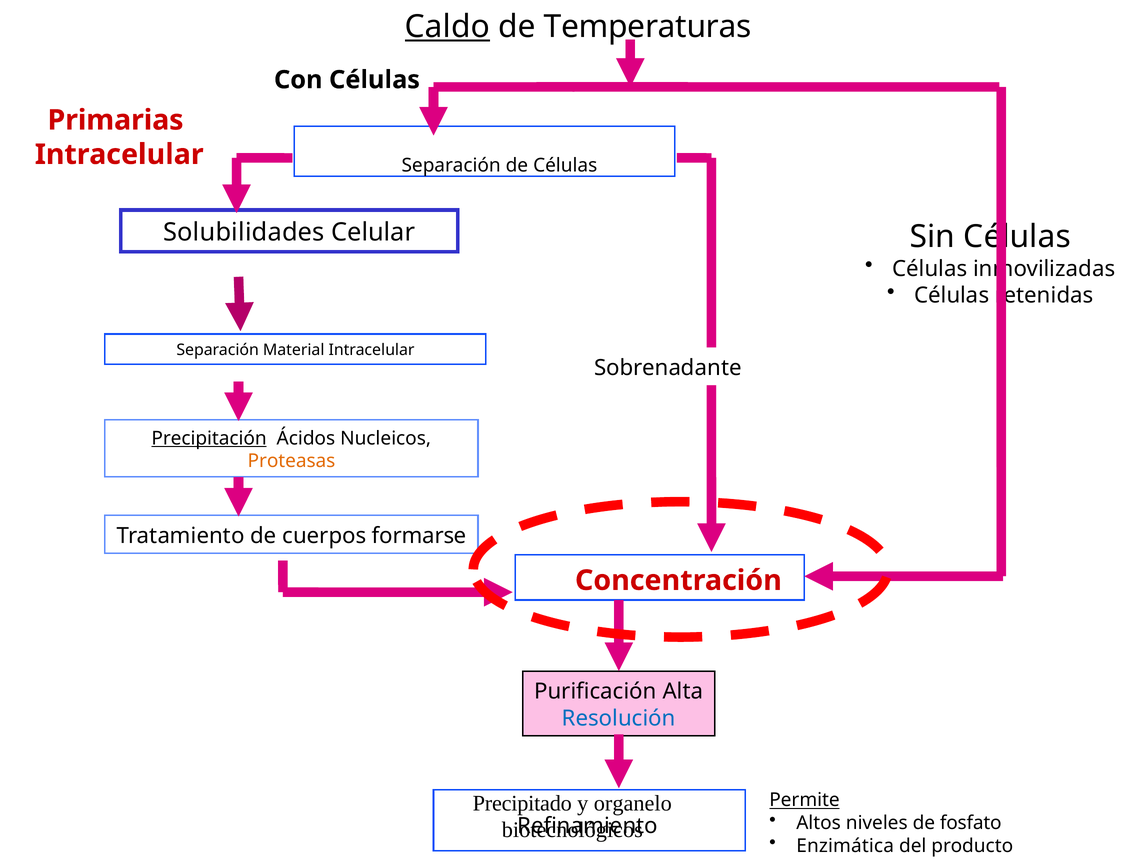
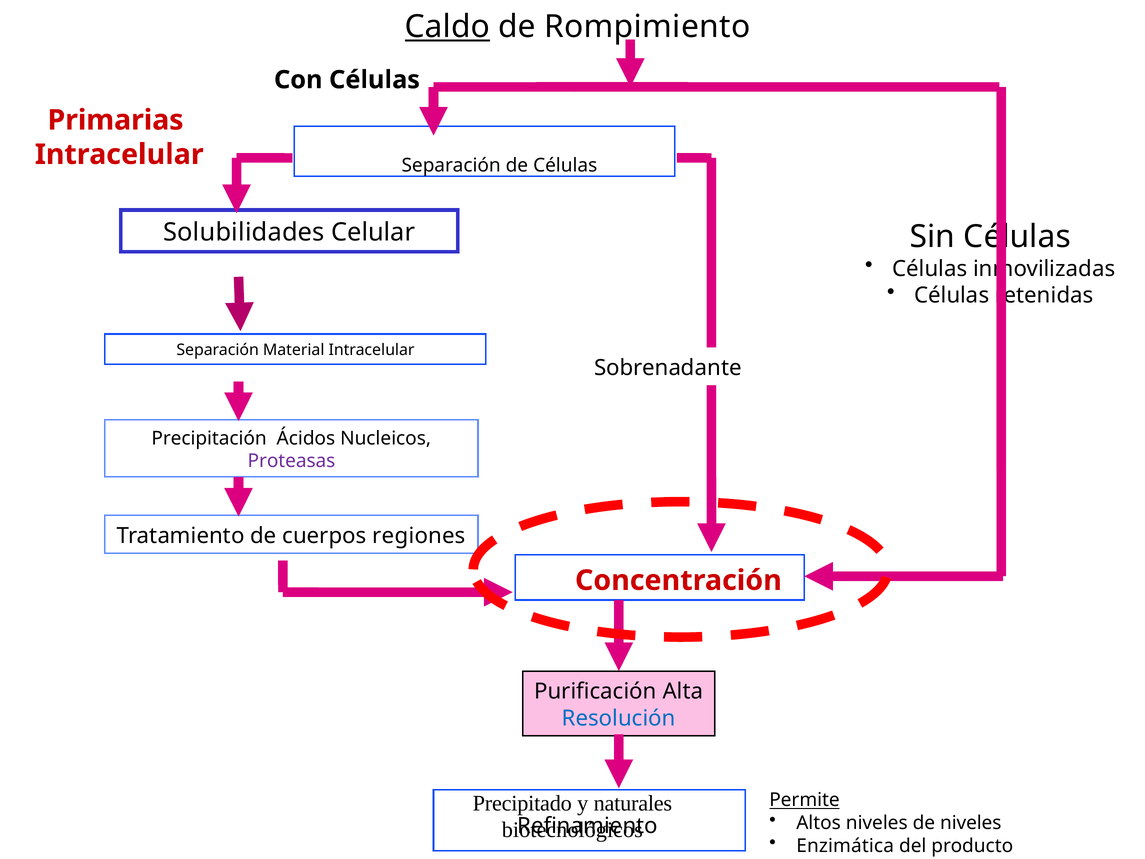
Temperaturas: Temperaturas -> Rompimiento (647, 27)
Precipitación underline: present -> none (209, 438)
Proteasas colour: orange -> purple (291, 461)
formarse: formarse -> regiones (419, 536)
organelo: organelo -> naturales (633, 803)
de fosfato: fosfato -> niveles (971, 823)
